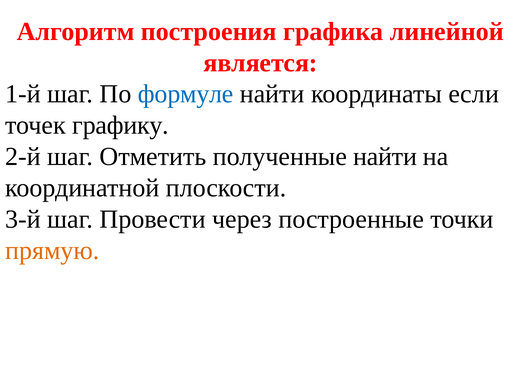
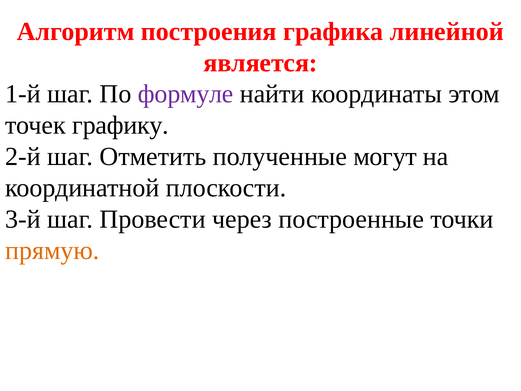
формуле colour: blue -> purple (186, 94)
если: если -> этом (474, 94)
полученные найти: найти -> могут (385, 156)
